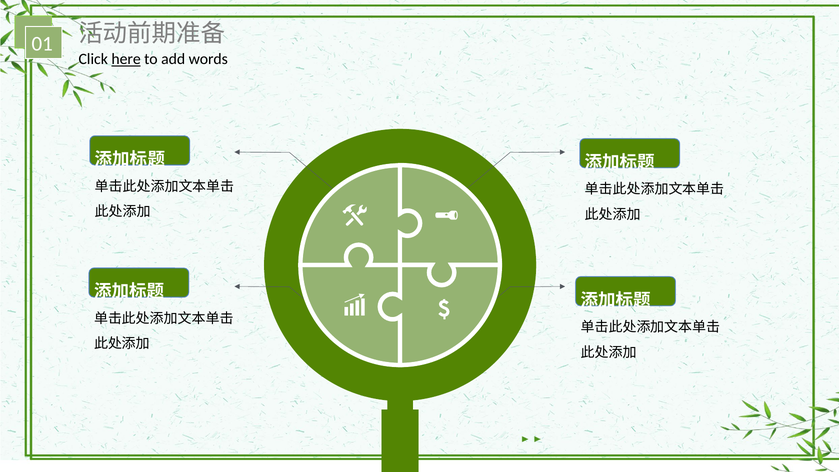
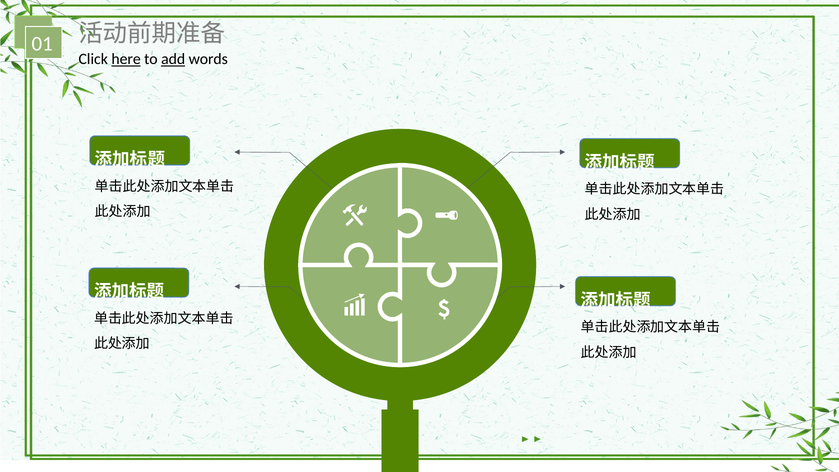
add underline: none -> present (173, 59)
